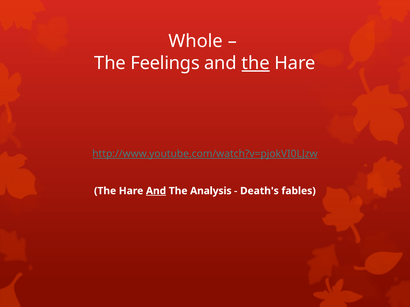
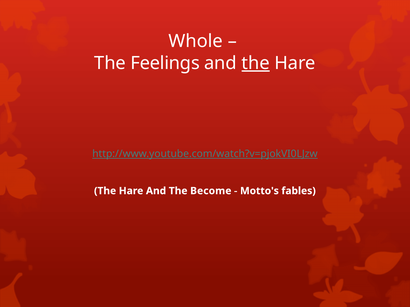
And underline: present -> none (156, 191)
Analysis: Analysis -> Become (211, 191)
Death's: Death's -> Motto's (259, 191)
